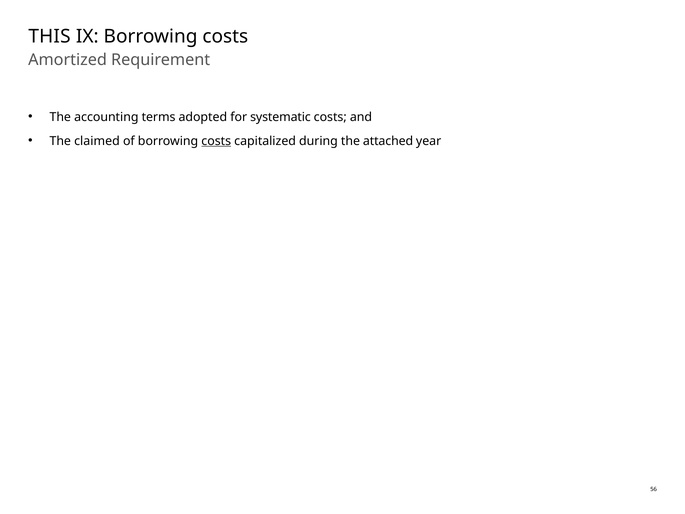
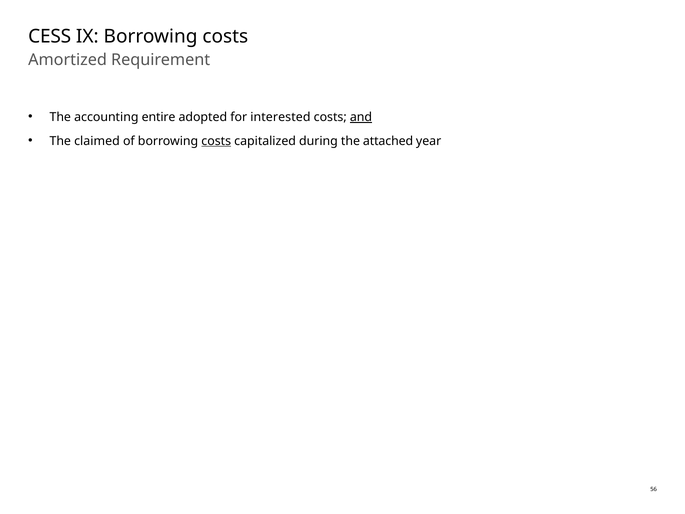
THIS: THIS -> CESS (50, 37)
terms: terms -> entire (159, 117)
systematic: systematic -> interested (280, 117)
and underline: none -> present (361, 117)
